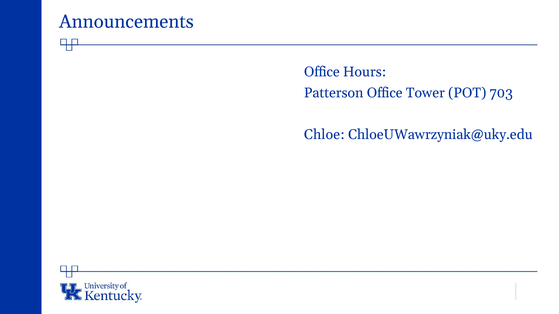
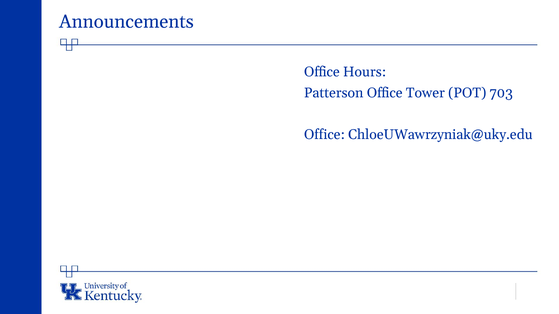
Chloe: Chloe -> Office (324, 135)
